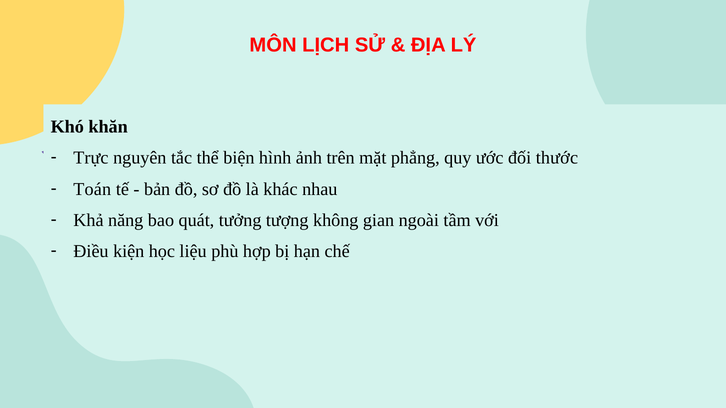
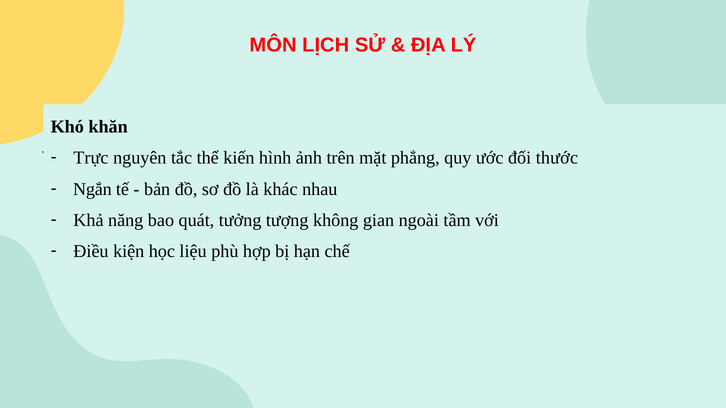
biện: biện -> kiến (239, 158)
Toán: Toán -> Ngắn (92, 189)
